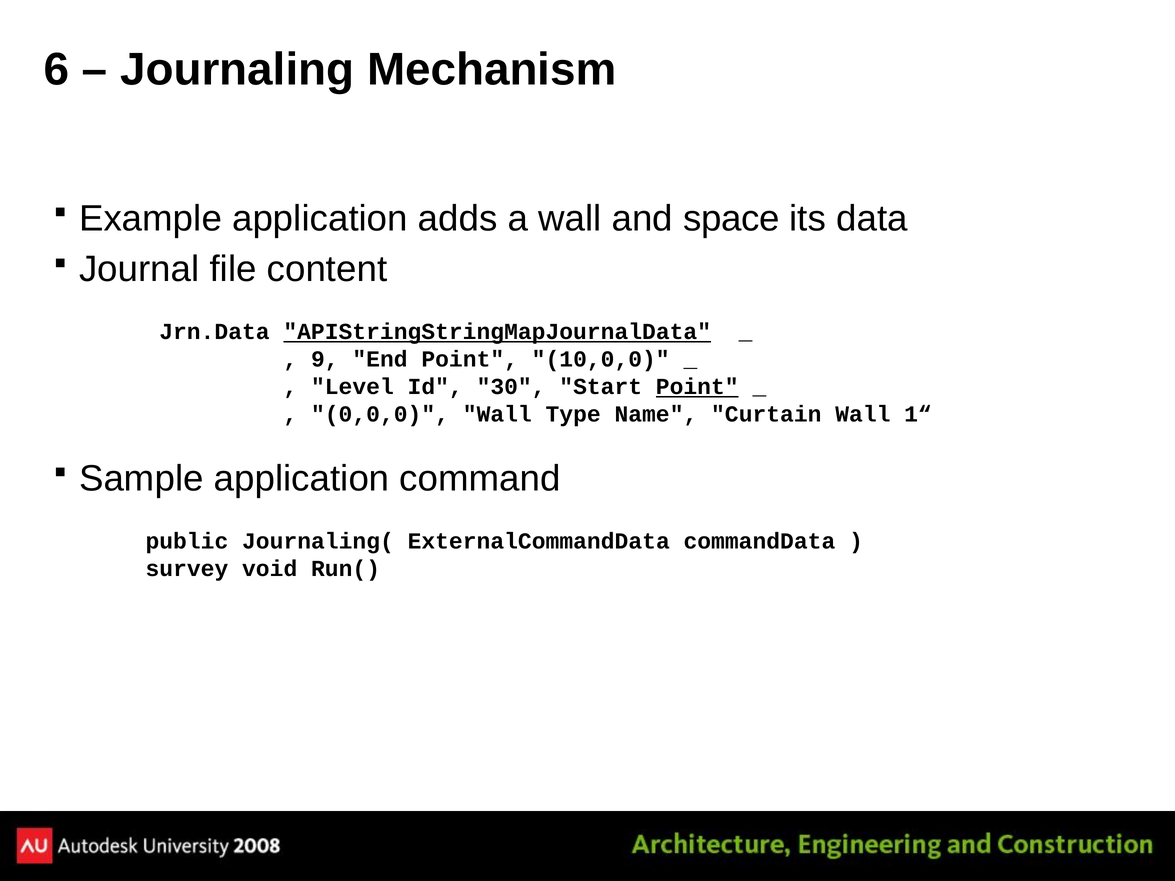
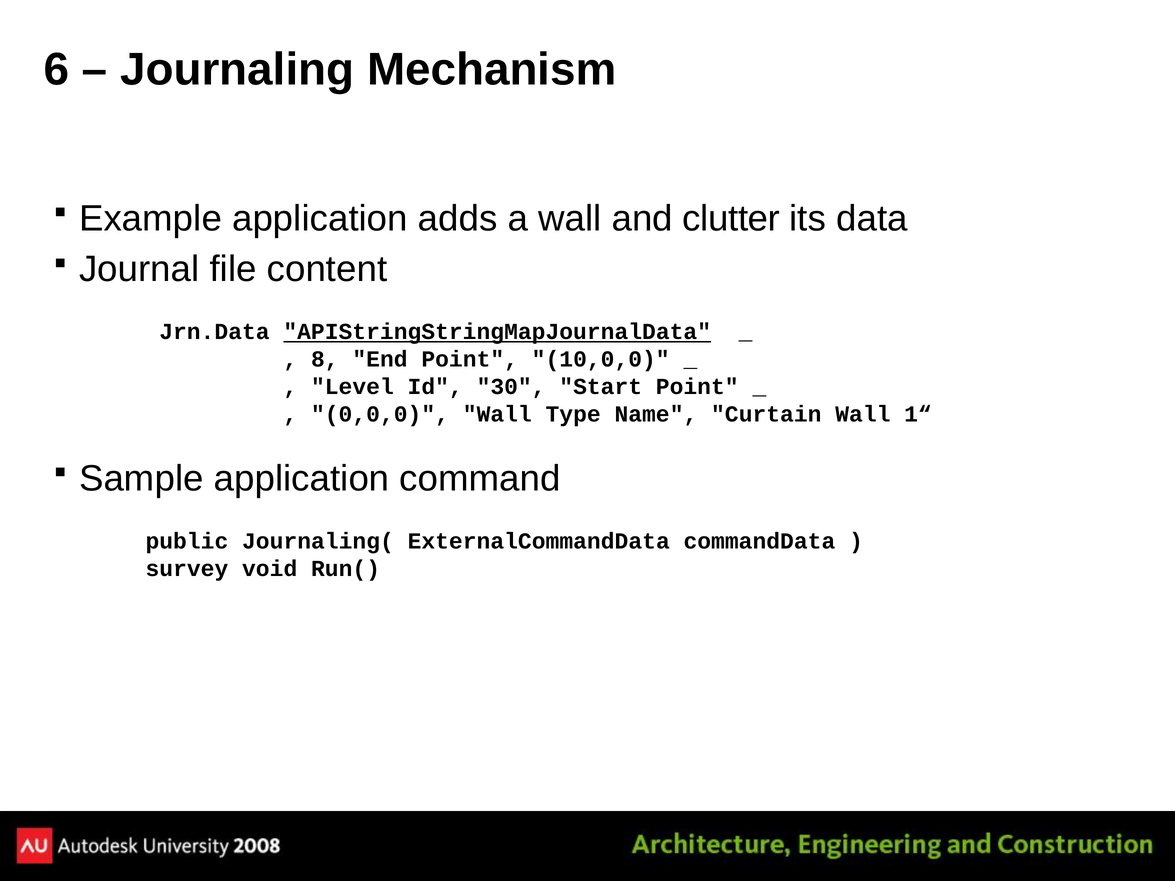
space: space -> clutter (731, 218)
9: 9 -> 8 (325, 359)
Point underline: present -> none (697, 387)
